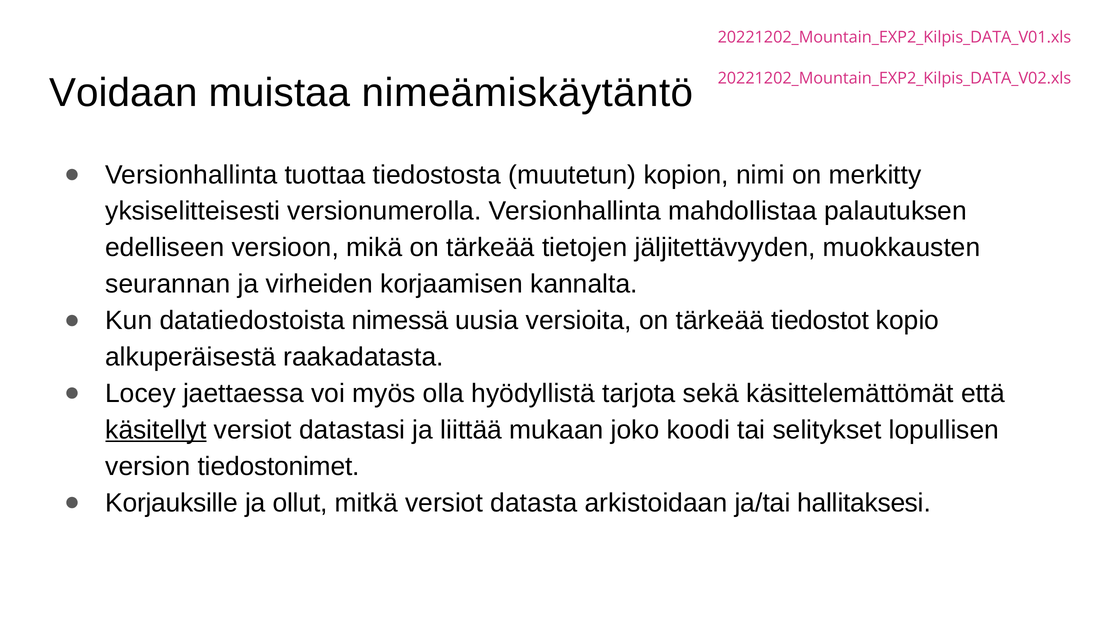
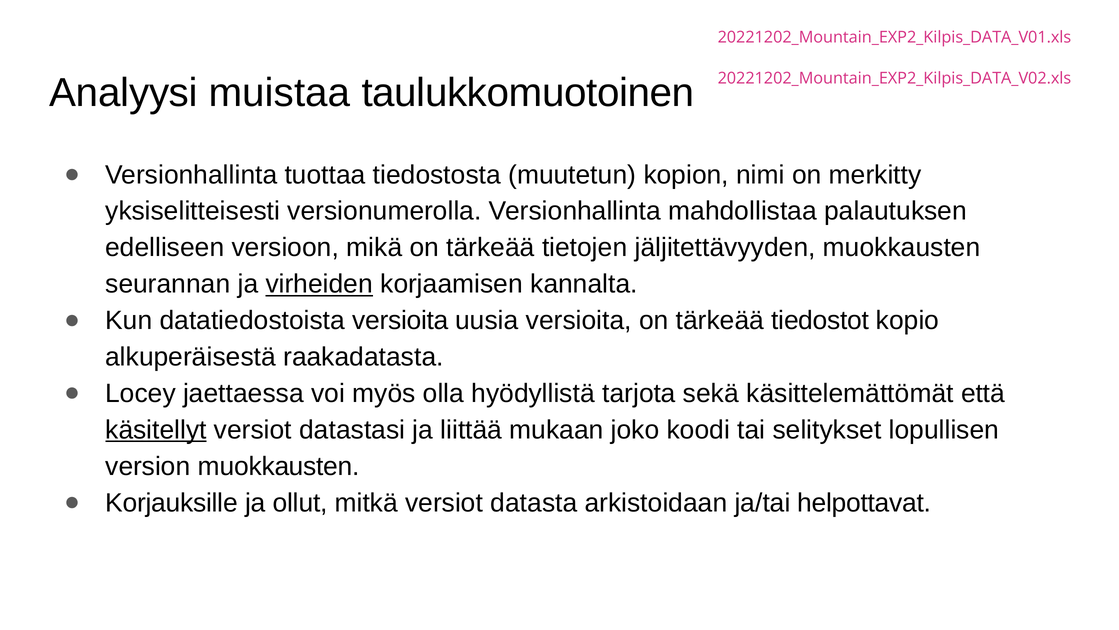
Voidaan: Voidaan -> Analyysi (124, 93)
nimeämiskäytäntö: nimeämiskäytäntö -> taulukkomuotoinen (528, 93)
virheiden underline: none -> present (319, 284)
datatiedostoista nimessä: nimessä -> versioita (400, 320)
version tiedostonimet: tiedostonimet -> muokkausten (279, 466)
hallitaksesi: hallitaksesi -> helpottavat (864, 503)
